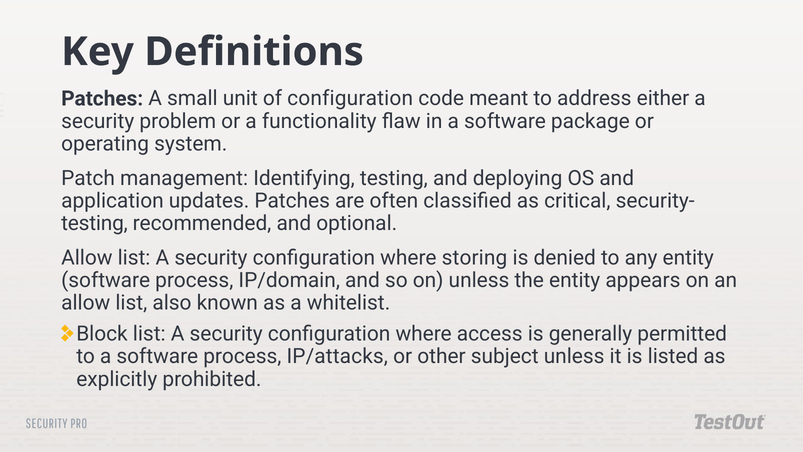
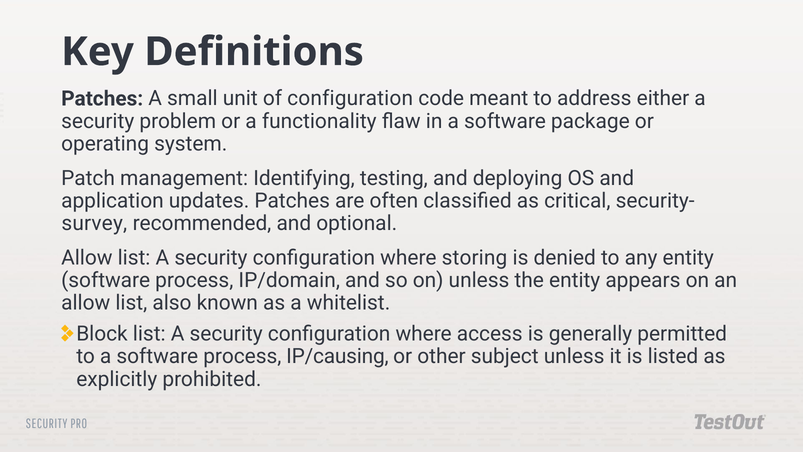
testing: testing -> survey (94, 223)
IP/attacks: IP/attacks -> IP/causing (337, 356)
